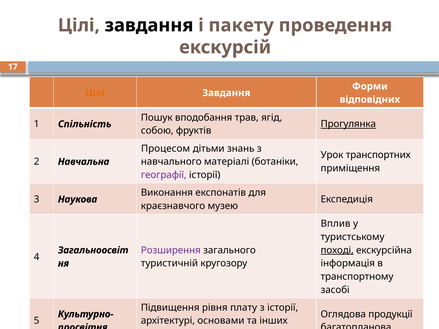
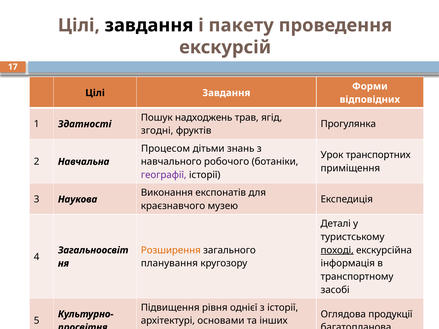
Цілі colour: orange -> black (95, 93)
вподобання: вподобання -> надходжень (204, 118)
Спільність: Спільність -> Здатності (85, 124)
Прогулянка underline: present -> none (348, 124)
собою: собою -> згодні (157, 131)
матеріалі: матеріалі -> робочого (227, 162)
Вплив: Вплив -> Деталі (336, 224)
Розширення colour: purple -> orange (171, 250)
туристичній: туристичній -> планування (169, 264)
плату: плату -> однієї (244, 308)
